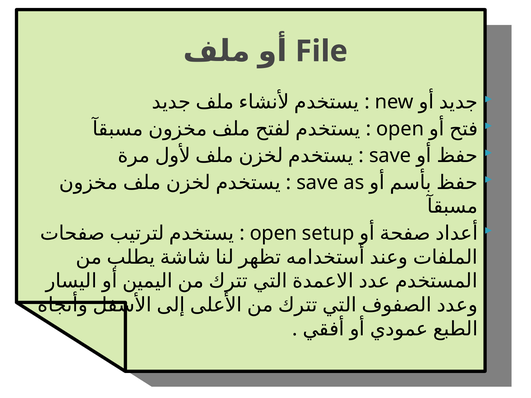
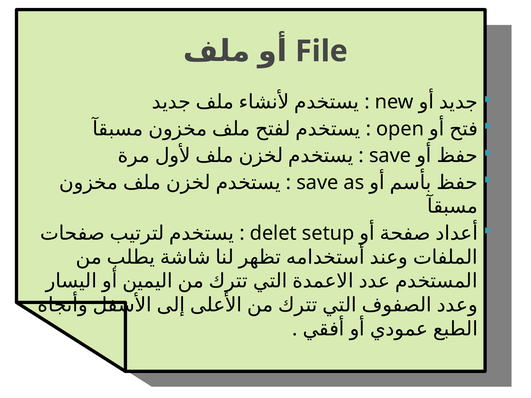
open: open -> delet (273, 233)
